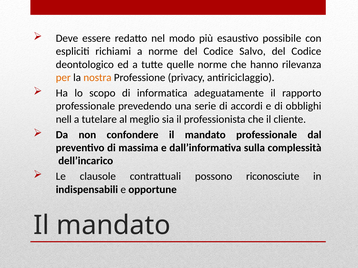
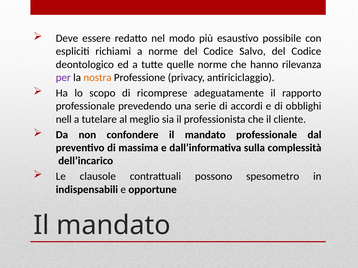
per colour: orange -> purple (63, 78)
informatica: informatica -> ricomprese (162, 93)
riconosciute: riconosciute -> spesometro (273, 177)
